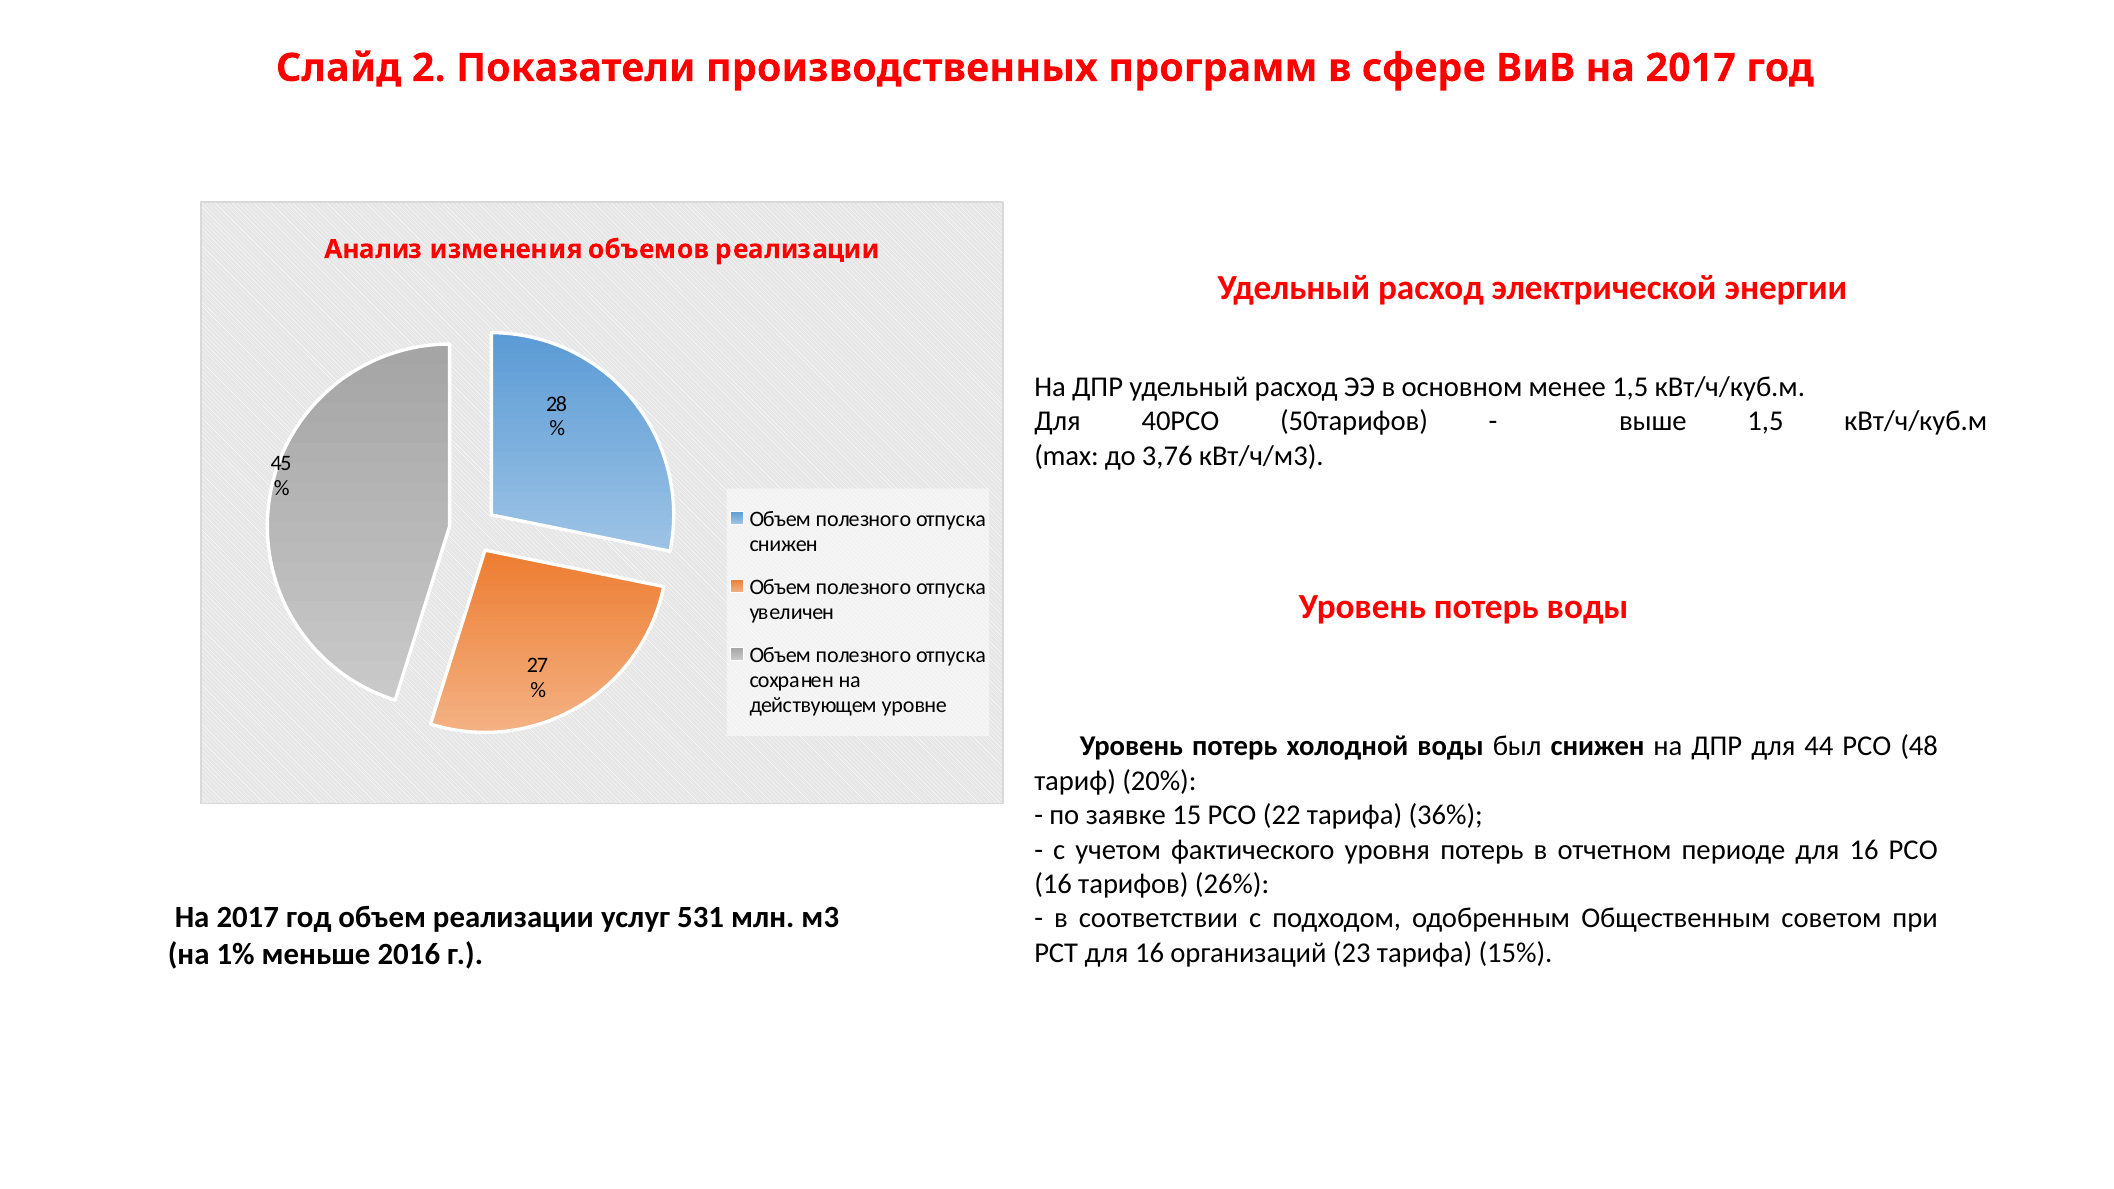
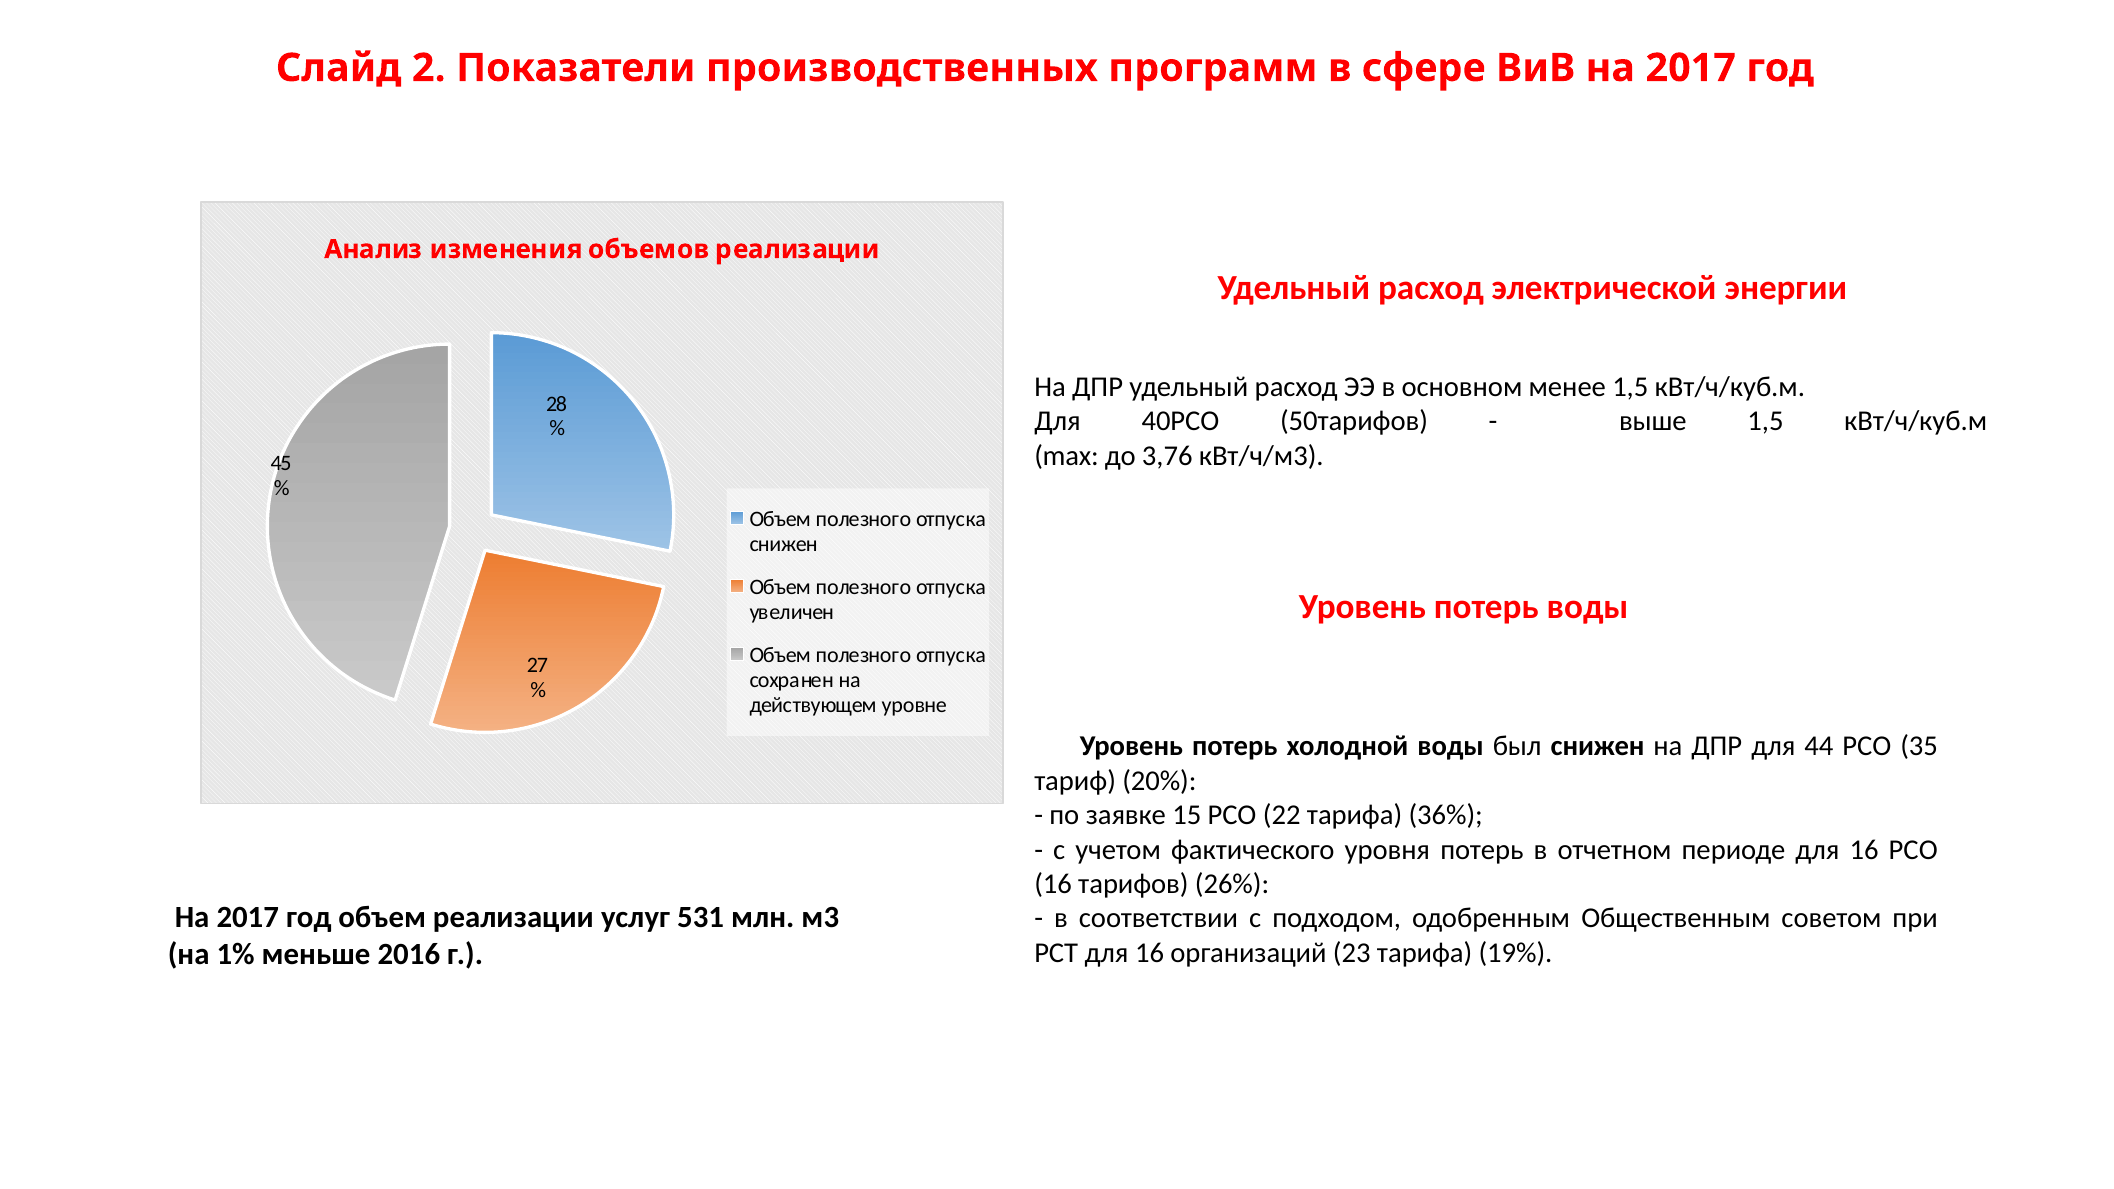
48: 48 -> 35 (1919, 747)
15%: 15% -> 19% (1516, 953)
